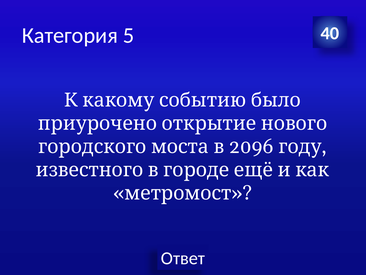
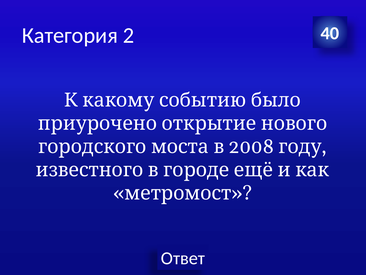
5: 5 -> 2 (129, 35)
2096: 2096 -> 2008 (251, 147)
